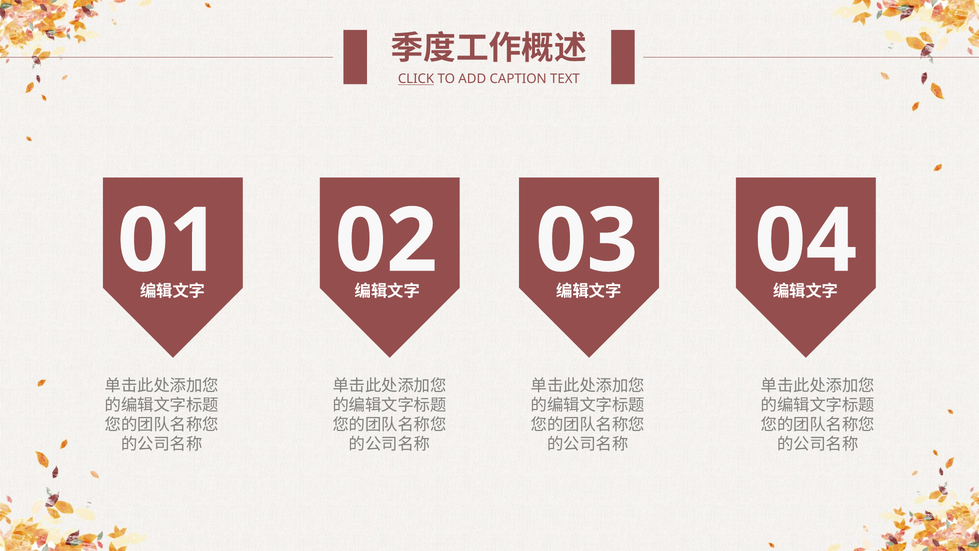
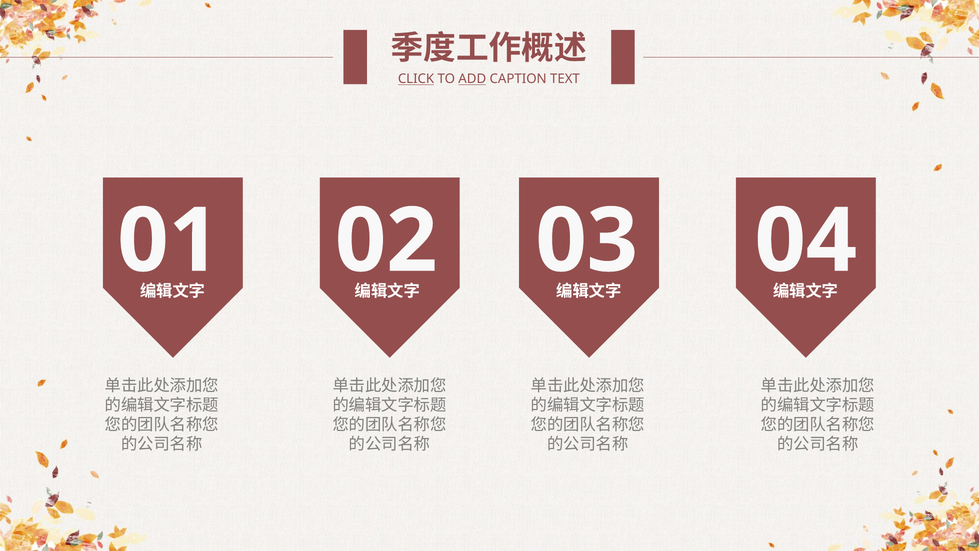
ADD underline: none -> present (472, 79)
